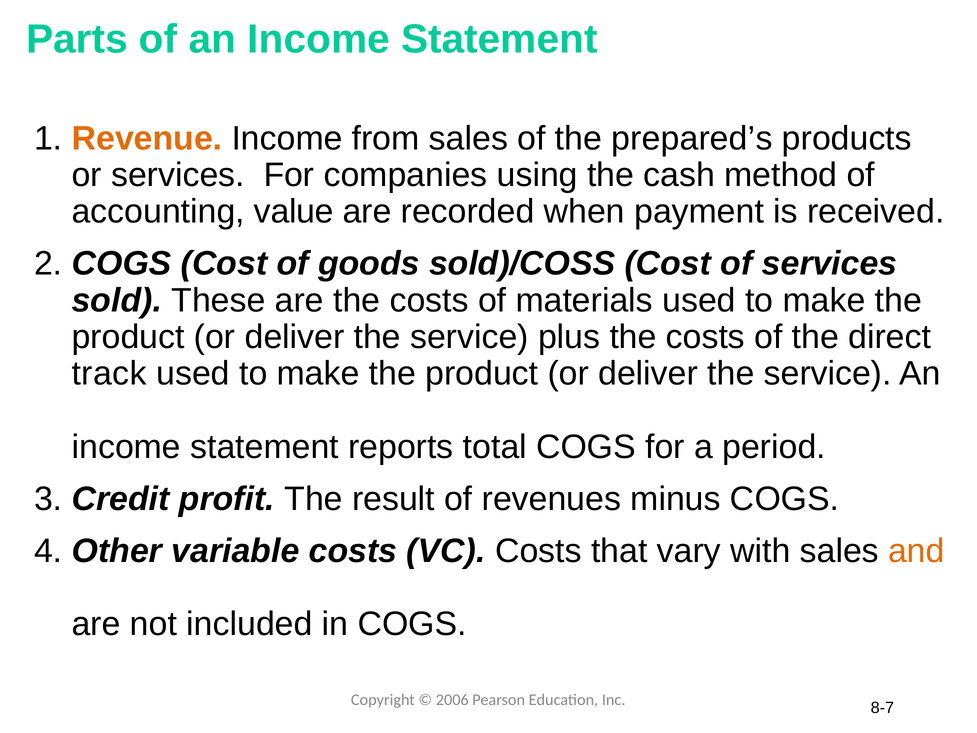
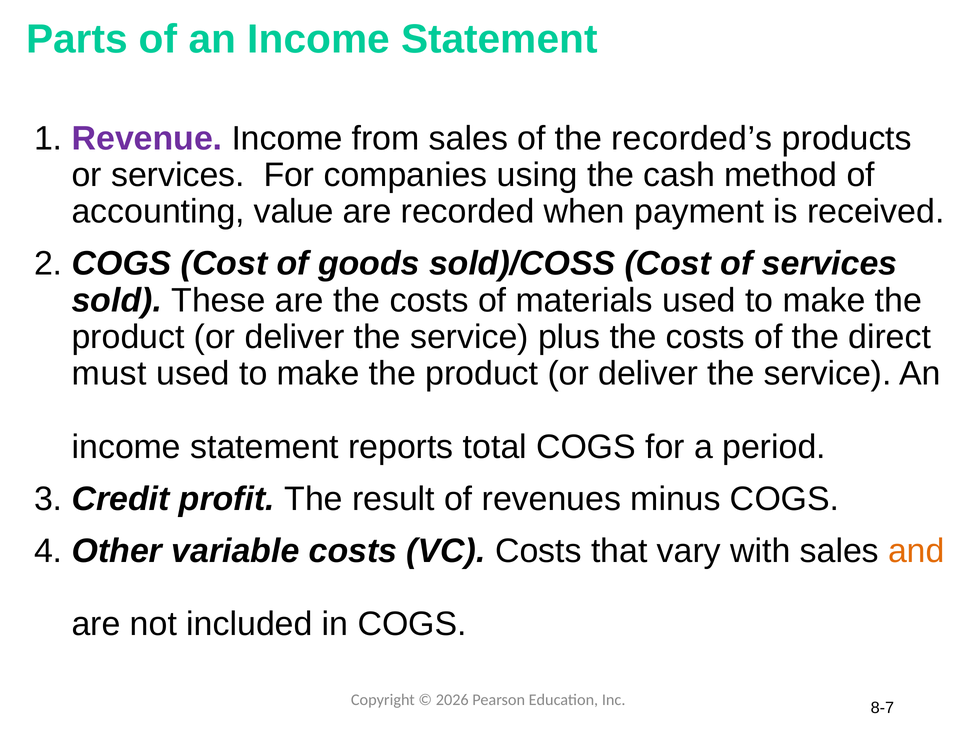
Revenue colour: orange -> purple (147, 138)
prepared’s: prepared’s -> recorded’s (692, 138)
track: track -> must (109, 373)
2006: 2006 -> 2026 (452, 700)
